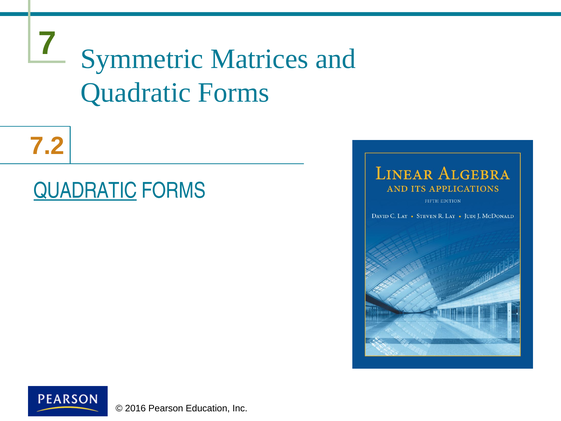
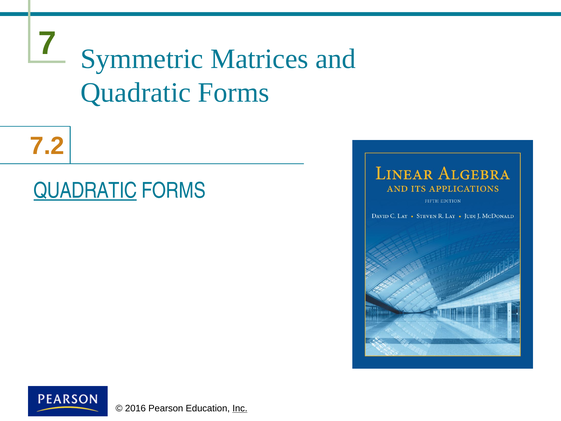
Inc underline: none -> present (240, 408)
